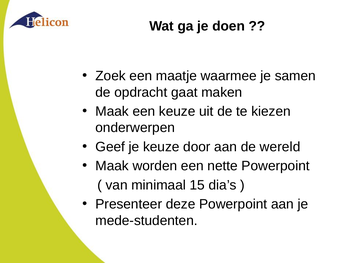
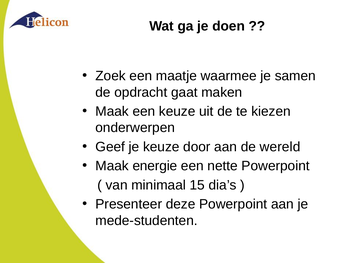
worden: worden -> energie (155, 166)
